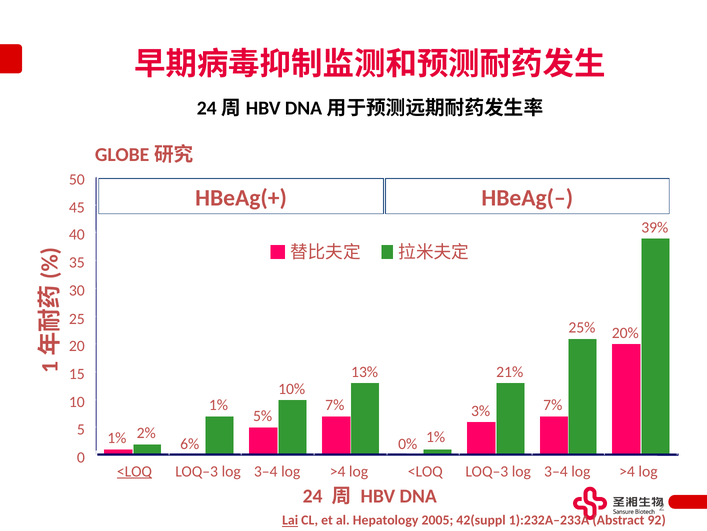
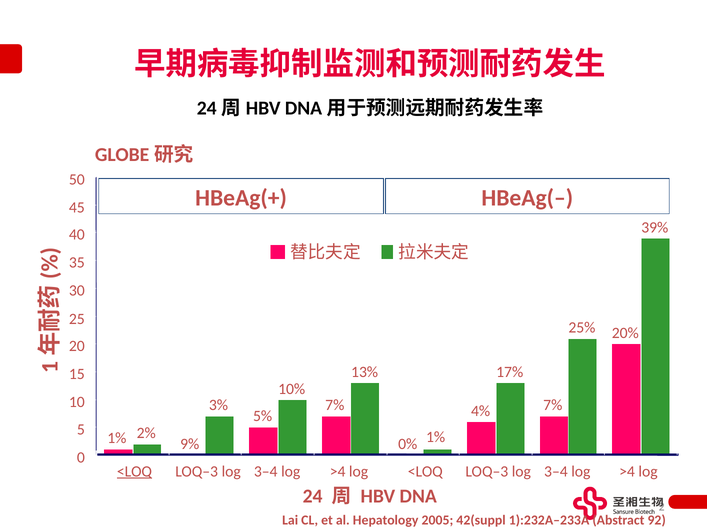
21%: 21% -> 17% (510, 371)
1%: 1% -> 3% (218, 405)
3%: 3% -> 4% (481, 410)
6%: 6% -> 9% (190, 444)
Lai underline: present -> none (290, 520)
